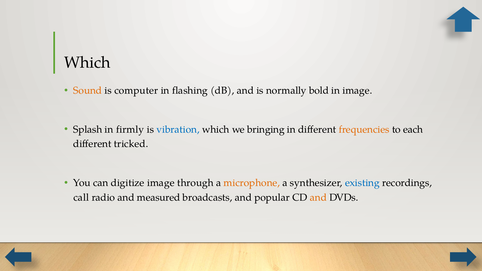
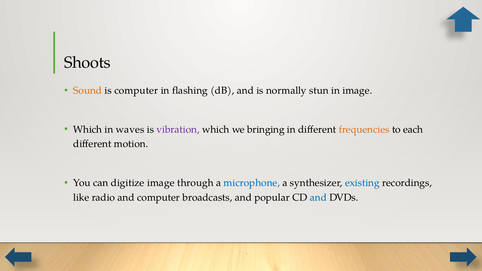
Which: Which -> Shoots (87, 63)
bold: bold -> stun (319, 91)
Splash: Splash -> Which (88, 130)
firmly: firmly -> waves (130, 130)
vibration colour: blue -> purple (178, 130)
tricked: tricked -> motion (131, 144)
microphone colour: orange -> blue (252, 183)
call: call -> like (81, 197)
and measured: measured -> computer (159, 197)
and colour: orange -> blue (318, 197)
